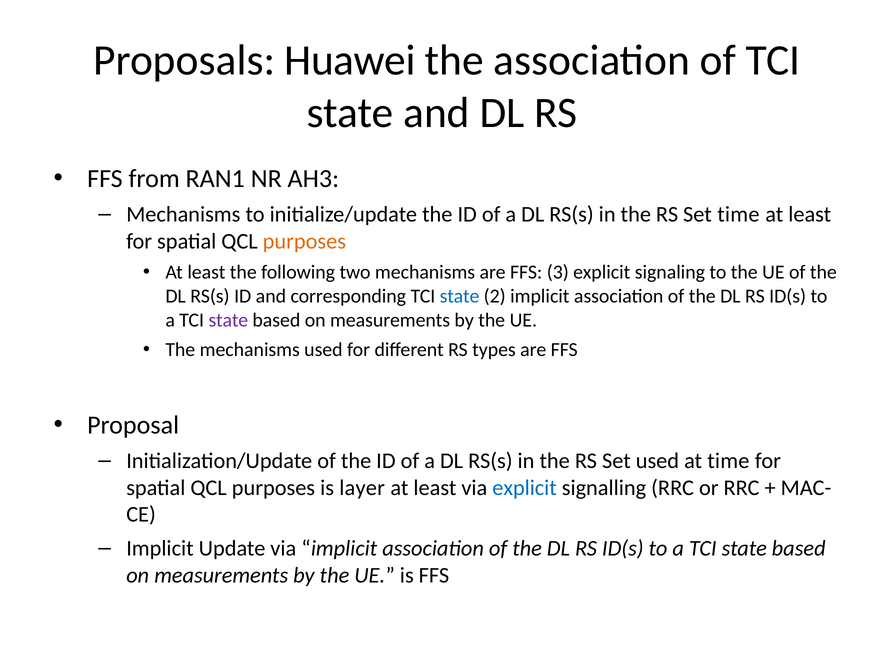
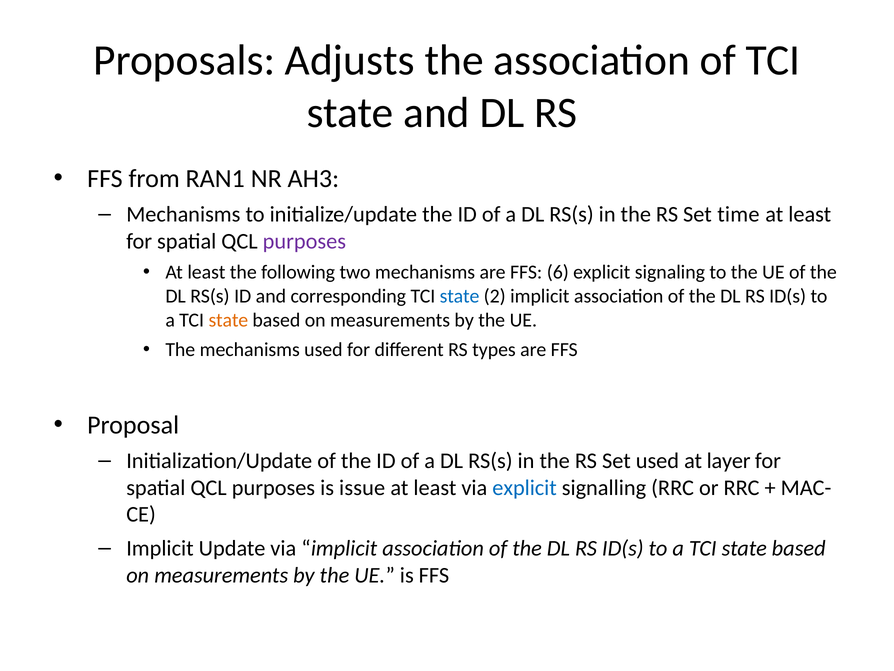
Huawei: Huawei -> Adjusts (350, 60)
purposes colour: orange -> purple (304, 241)
3: 3 -> 6 (558, 272)
state colour: purple -> orange (228, 320)
at time: time -> layer (729, 460)
layer: layer -> issue (362, 487)
